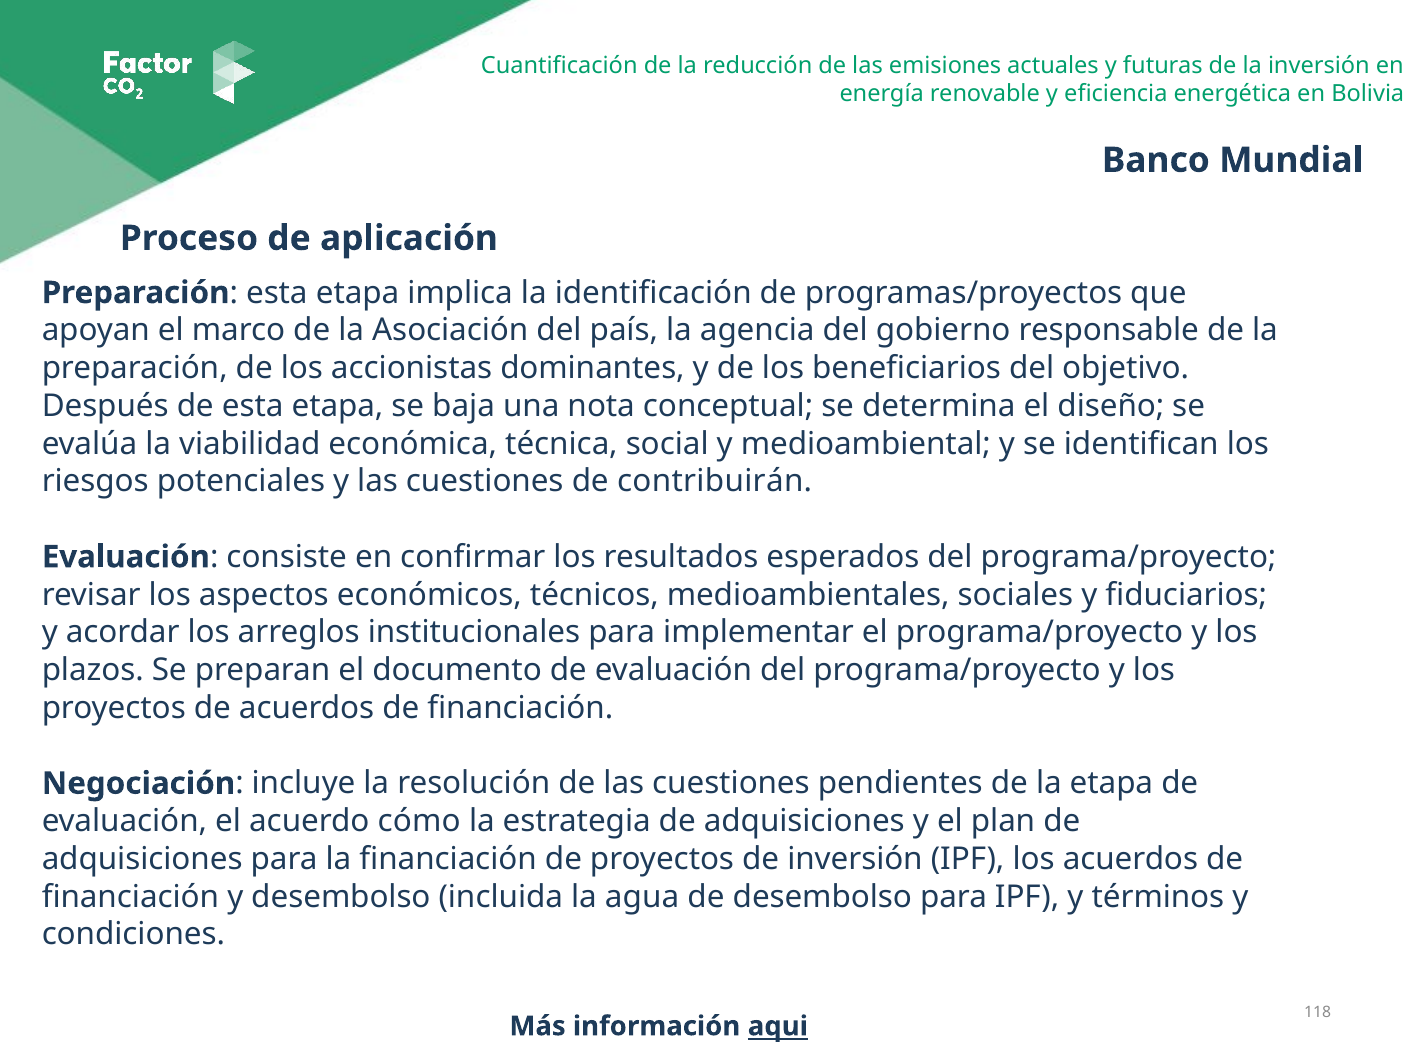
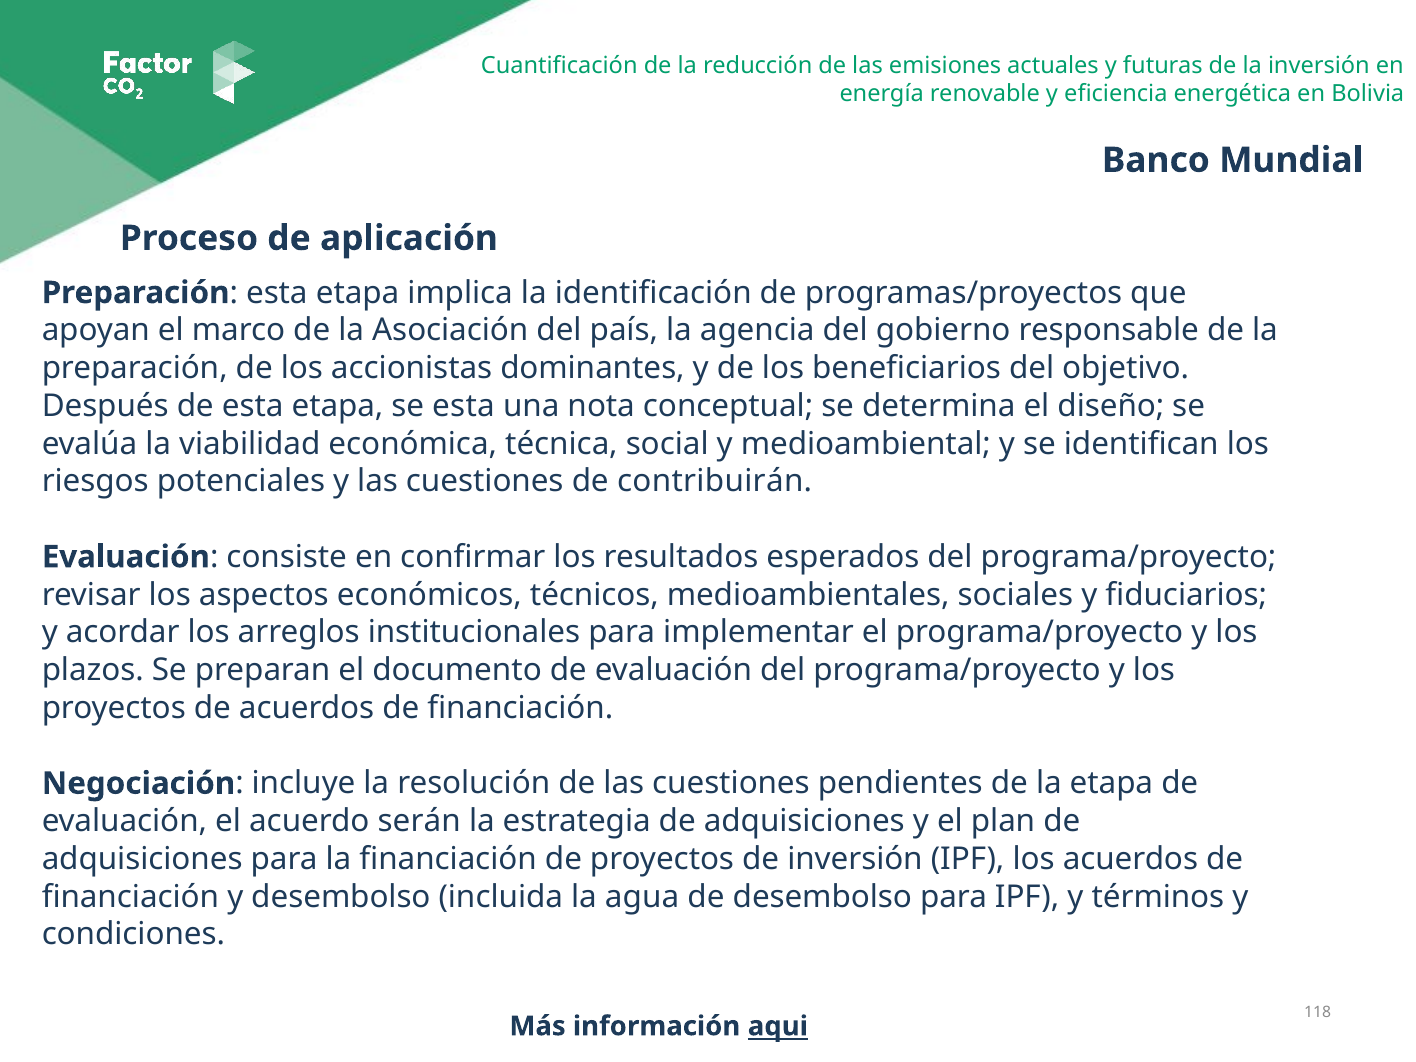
se baja: baja -> esta (463, 406)
cómo: cómo -> serán (419, 821)
